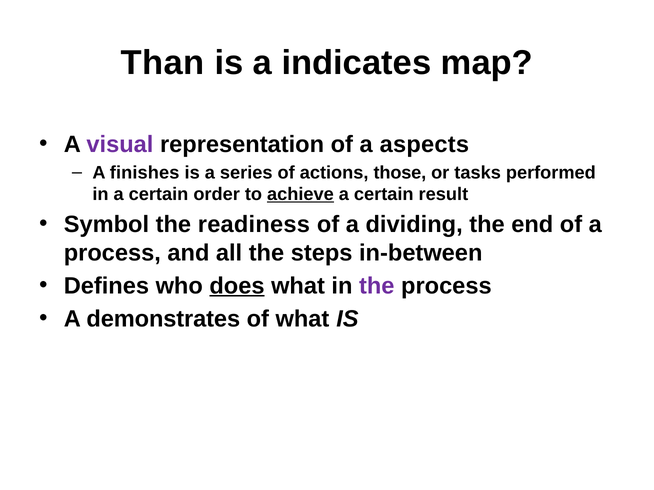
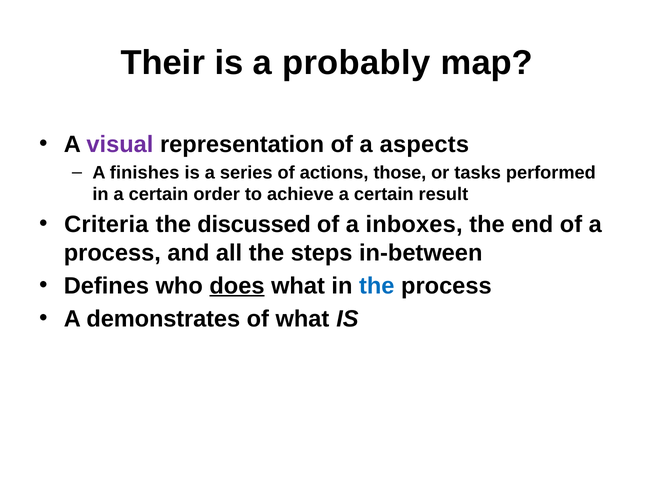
Than: Than -> Their (163, 63)
indicates: indicates -> probably (356, 63)
achieve underline: present -> none (300, 195)
Symbol: Symbol -> Criteria (106, 225)
readiness: readiness -> discussed (254, 225)
dividing: dividing -> inboxes (414, 225)
the colour: purple -> blue (377, 286)
